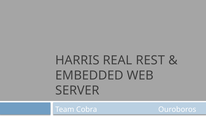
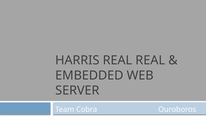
REAL REST: REST -> REAL (150, 60)
